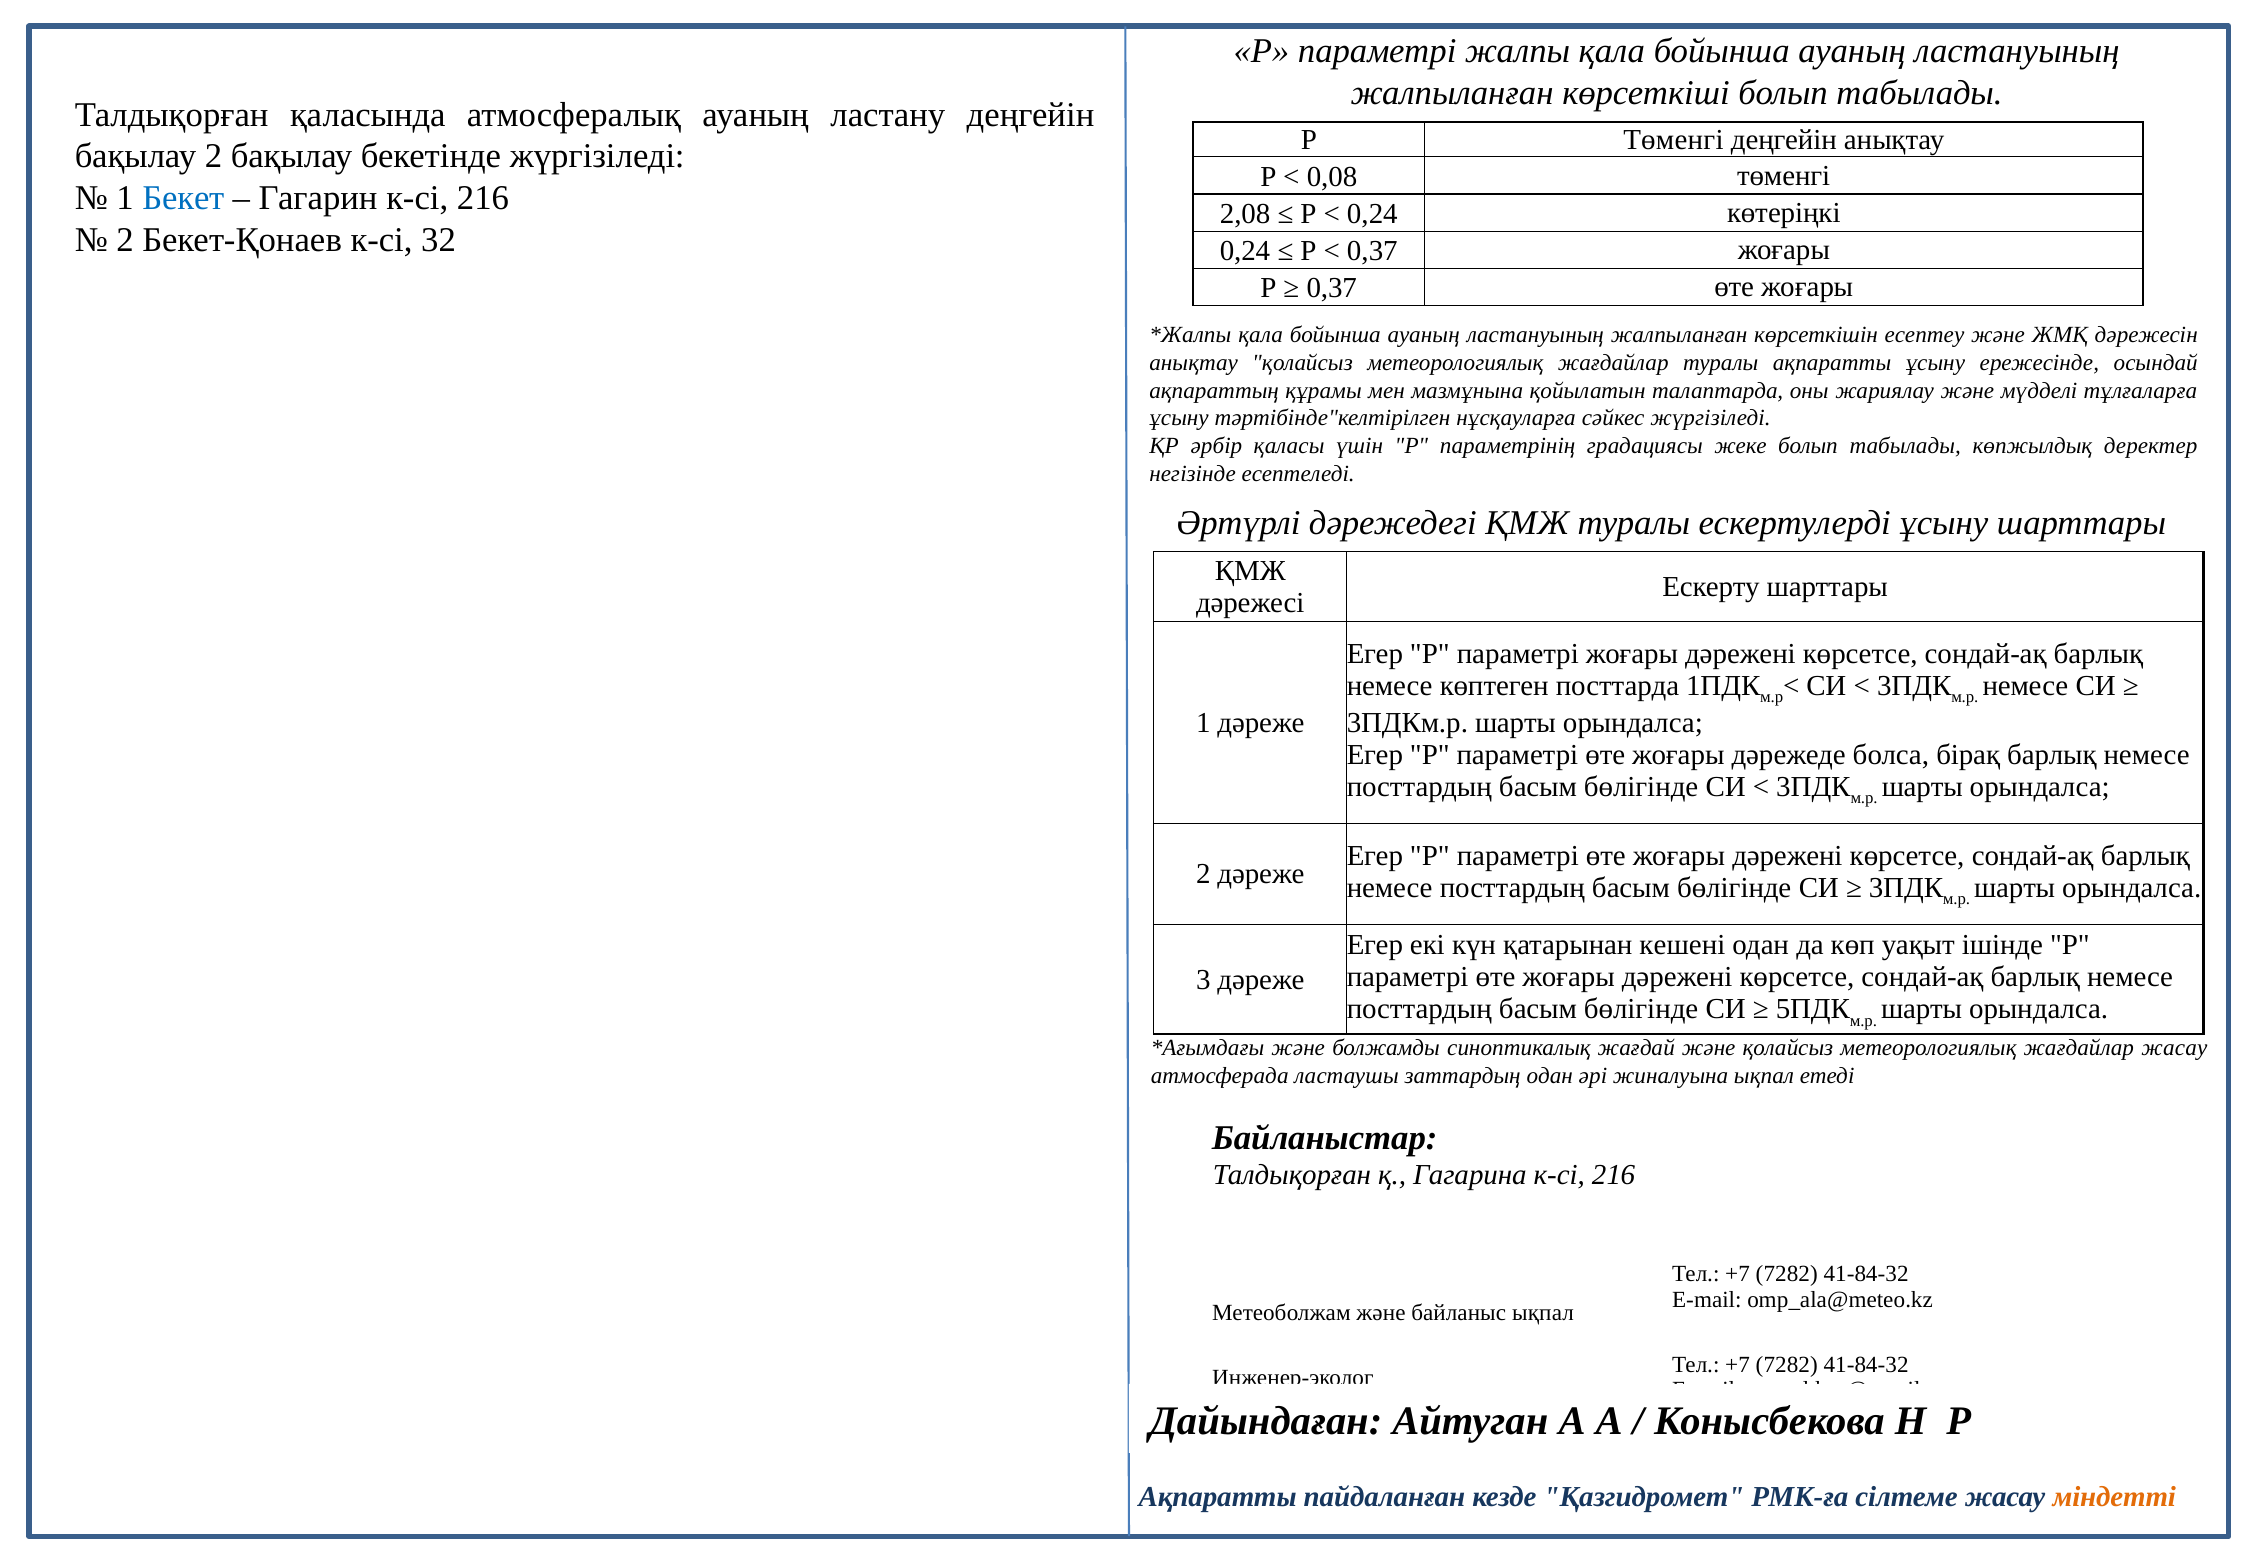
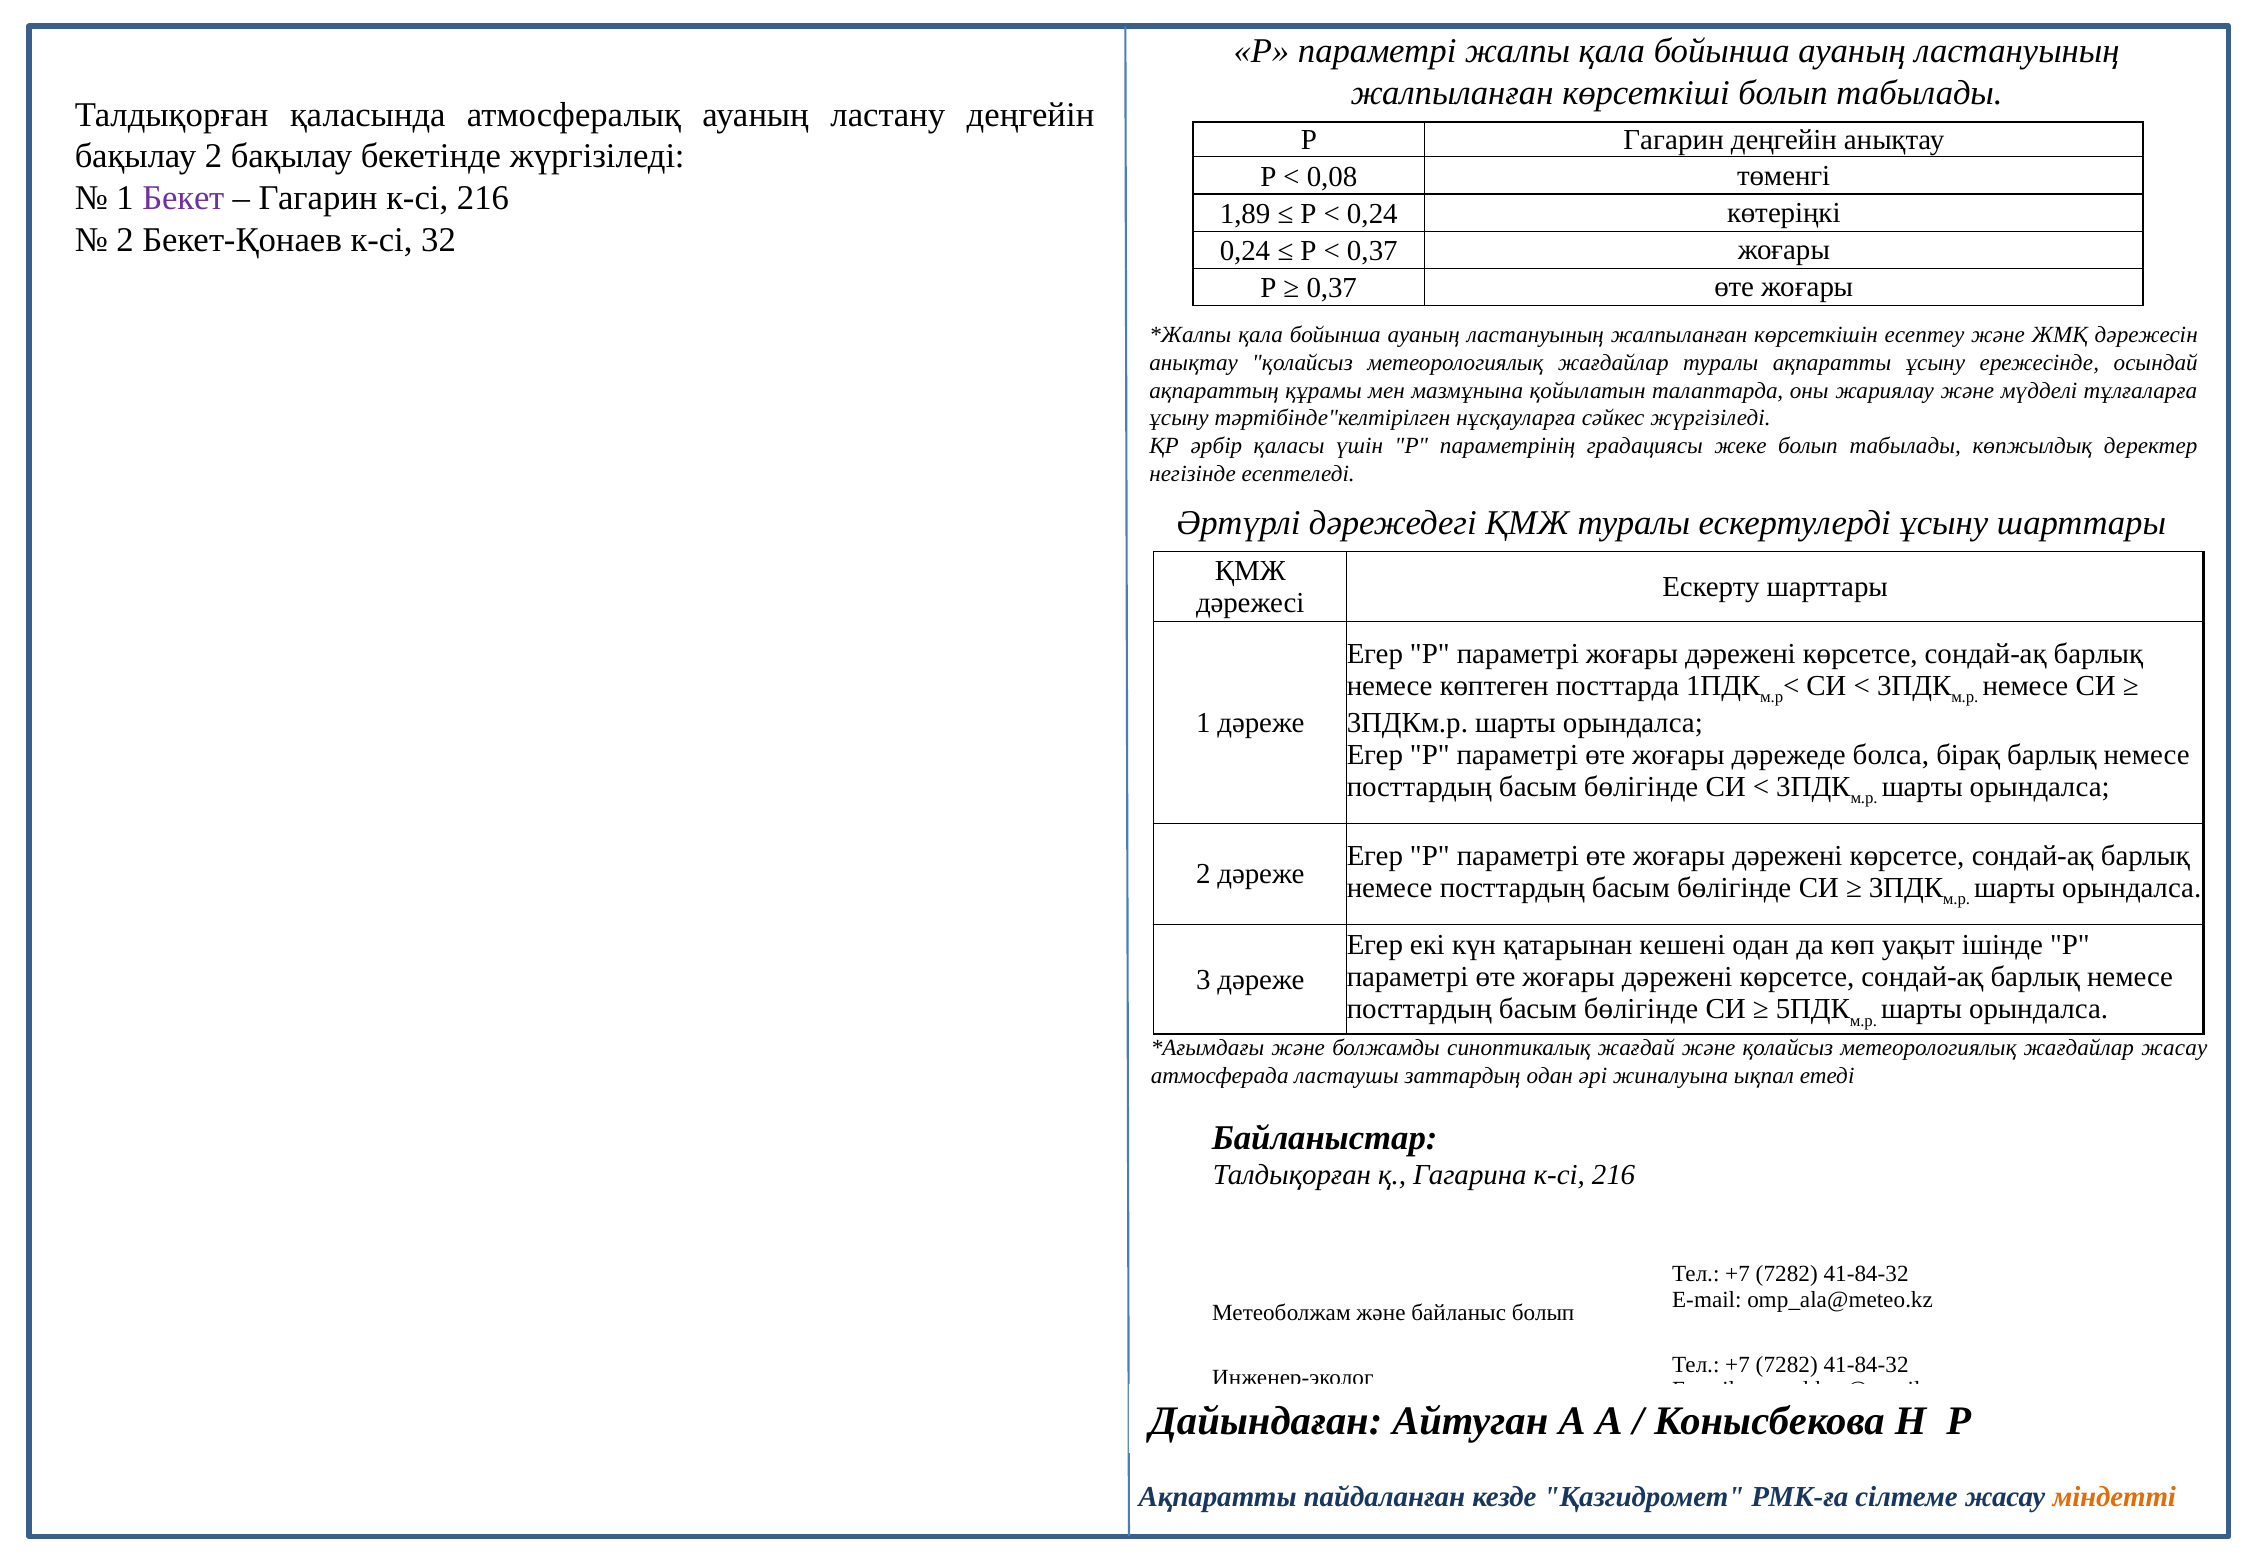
Р Төменгі: Төменгі -> Гагарин (1674, 140)
Бекет colour: blue -> purple (183, 198)
2,08: 2,08 -> 1,89 (1245, 214)
байланыс ықпал: ықпал -> болып (1543, 1313)
